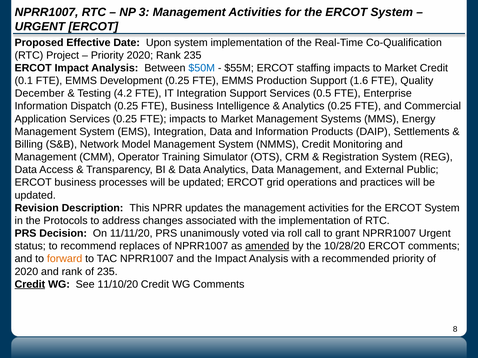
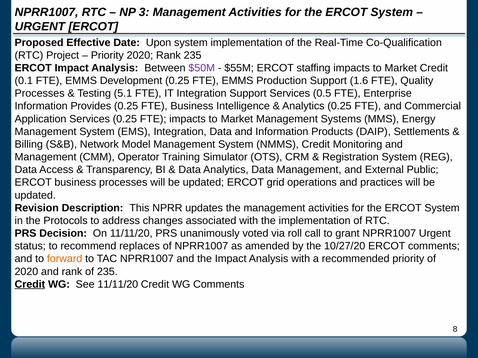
$50M colour: blue -> purple (202, 68)
December: December -> Processes (40, 94)
4.2: 4.2 -> 5.1 (123, 94)
Dispatch: Dispatch -> Provides (91, 106)
amended underline: present -> none (267, 246)
10/28/20: 10/28/20 -> 10/27/20 (345, 246)
See 11/10/20: 11/10/20 -> 11/11/20 (118, 285)
